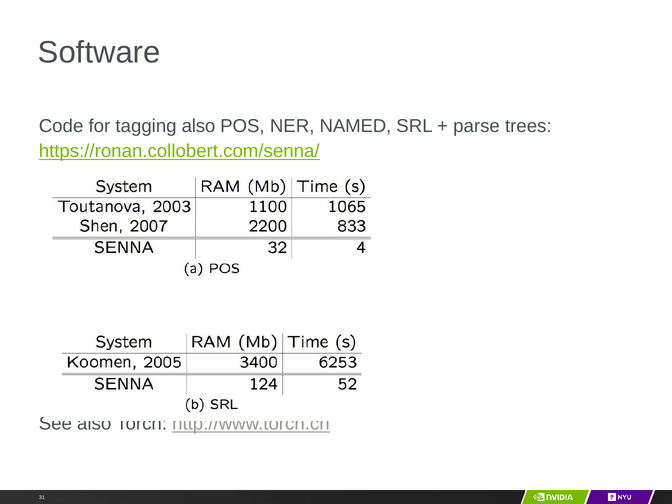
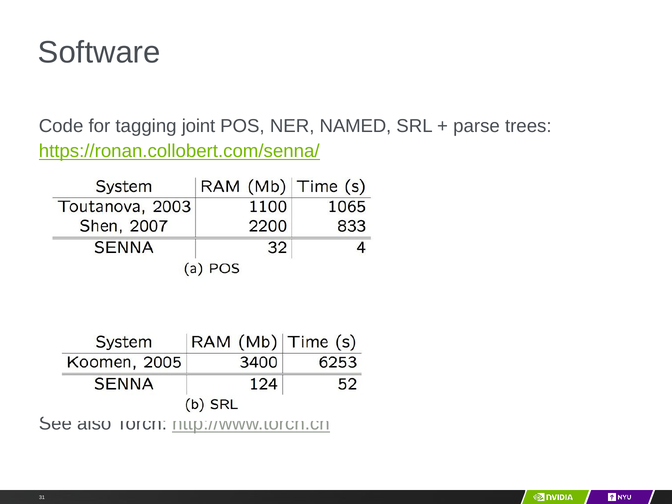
tagging also: also -> joint (198, 126)
